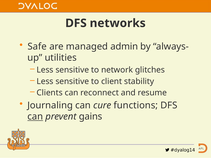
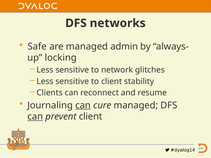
utilities: utilities -> locking (61, 58)
can underline: none -> present (83, 105)
cure functions: functions -> managed (136, 105)
prevent gains: gains -> client (91, 117)
